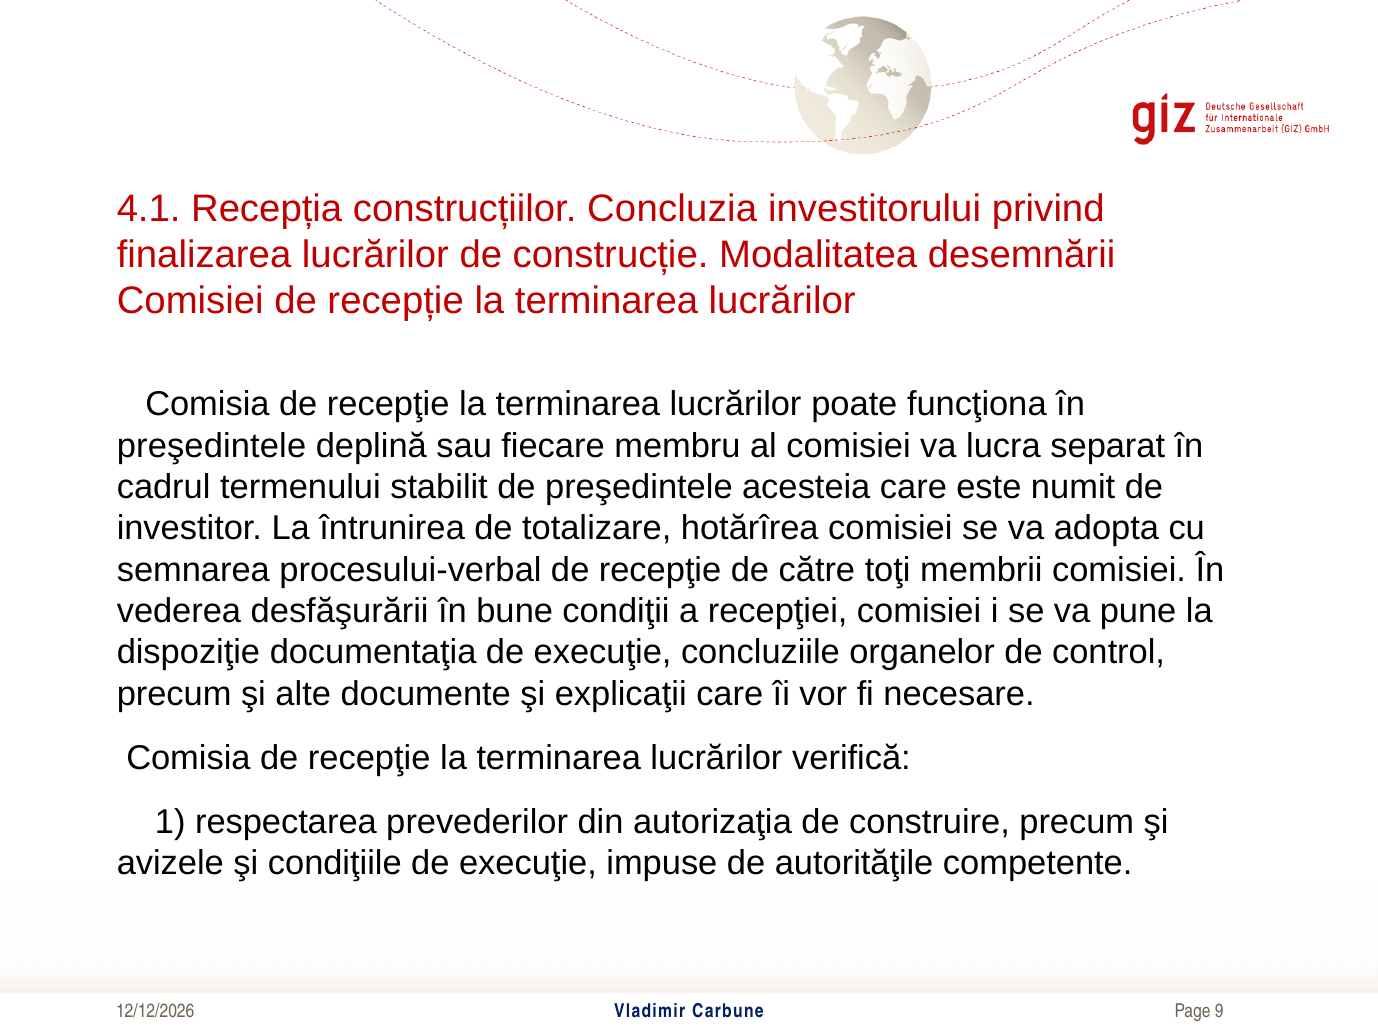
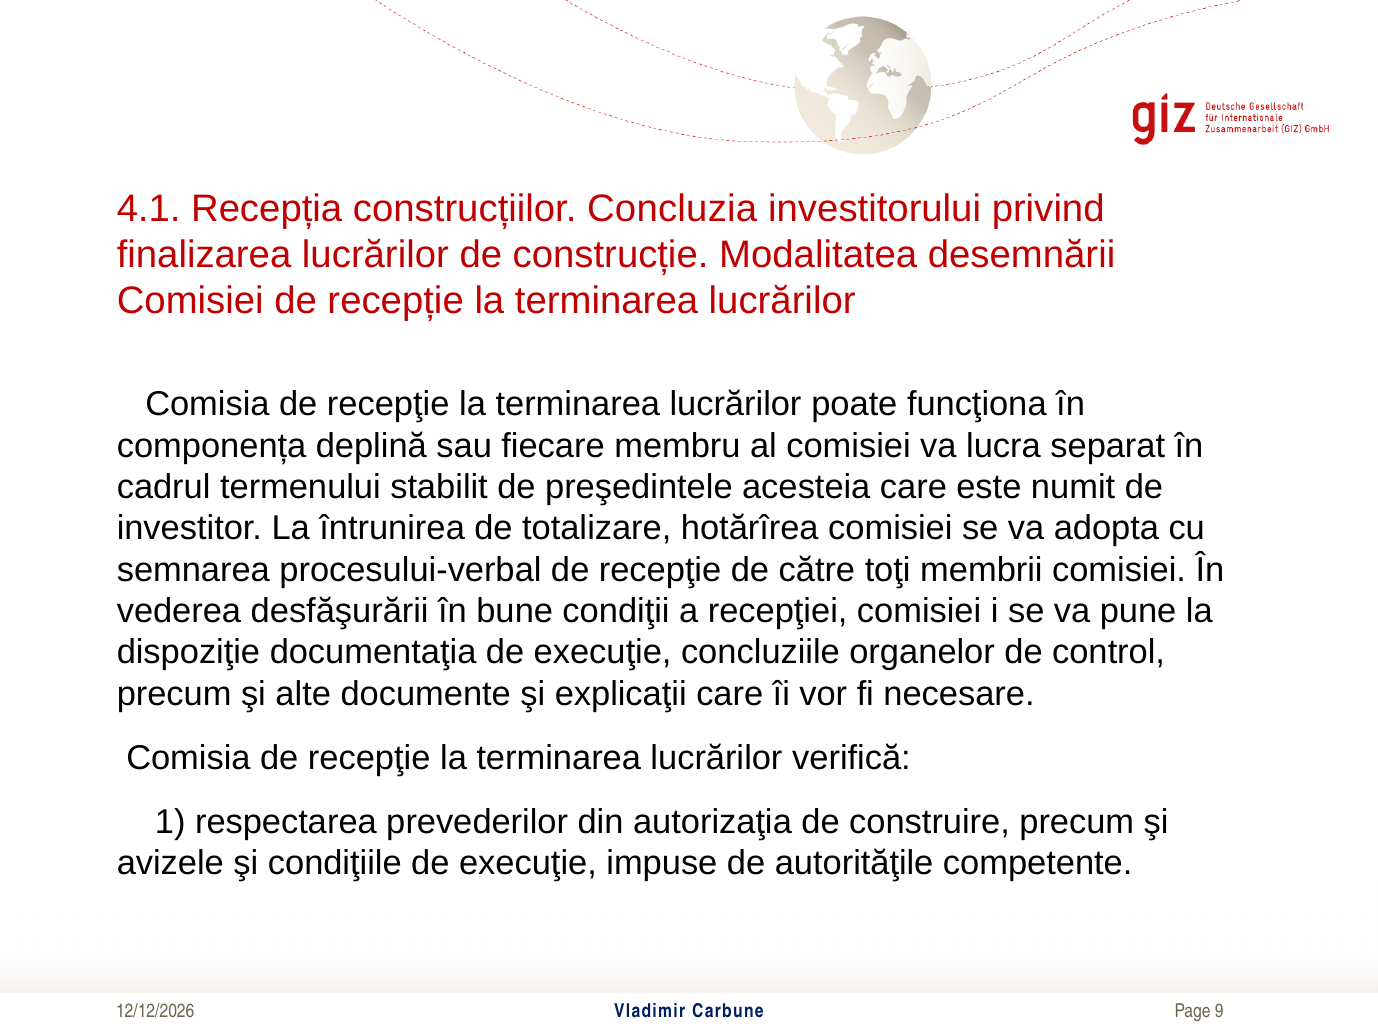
preşedintele: preşedintele -> componența (212, 446)
